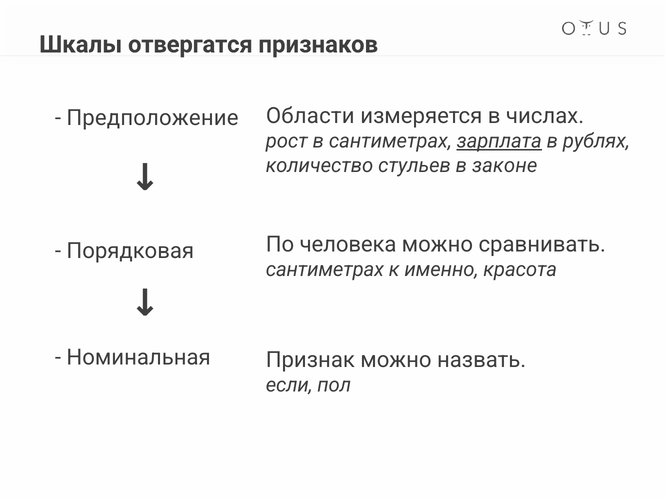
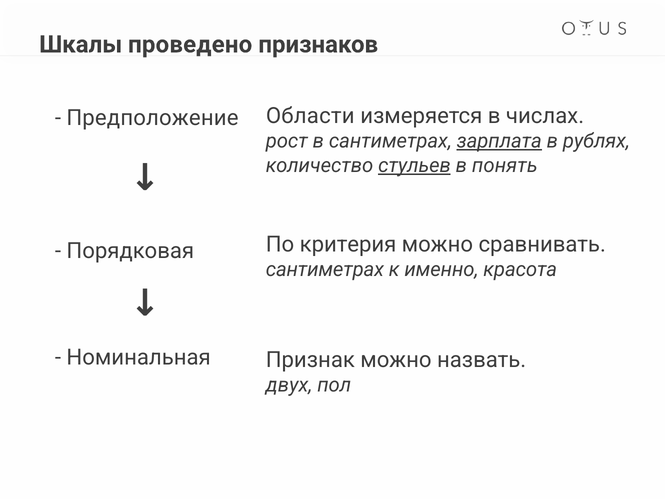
отвергатся: отвергатся -> проведено (190, 44)
стульев underline: none -> present (415, 165)
законе: законе -> понять (505, 165)
человека: человека -> критерия (348, 244)
если: если -> двух (289, 385)
